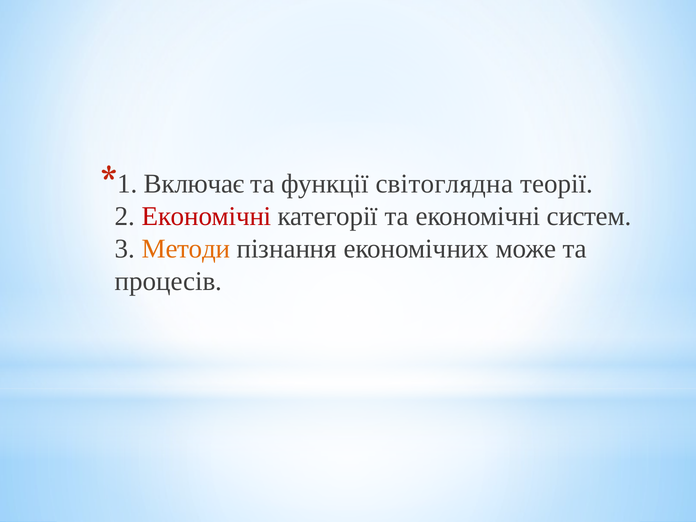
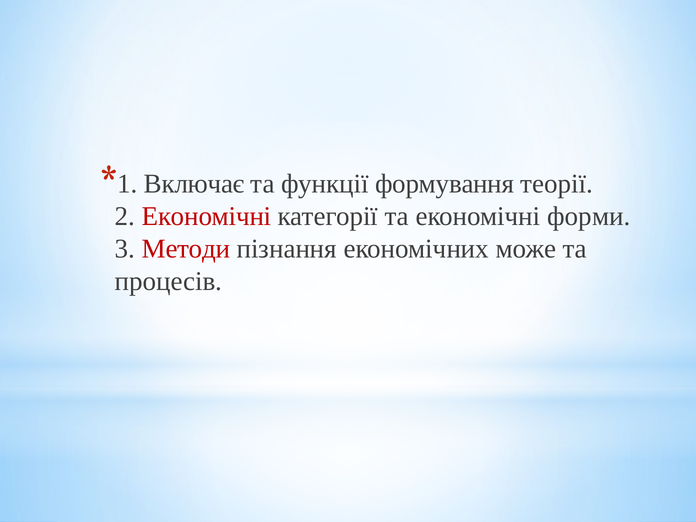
світоглядна: світоглядна -> формування (445, 184)
систем: систем -> форми (589, 216)
Методи colour: orange -> red (186, 249)
